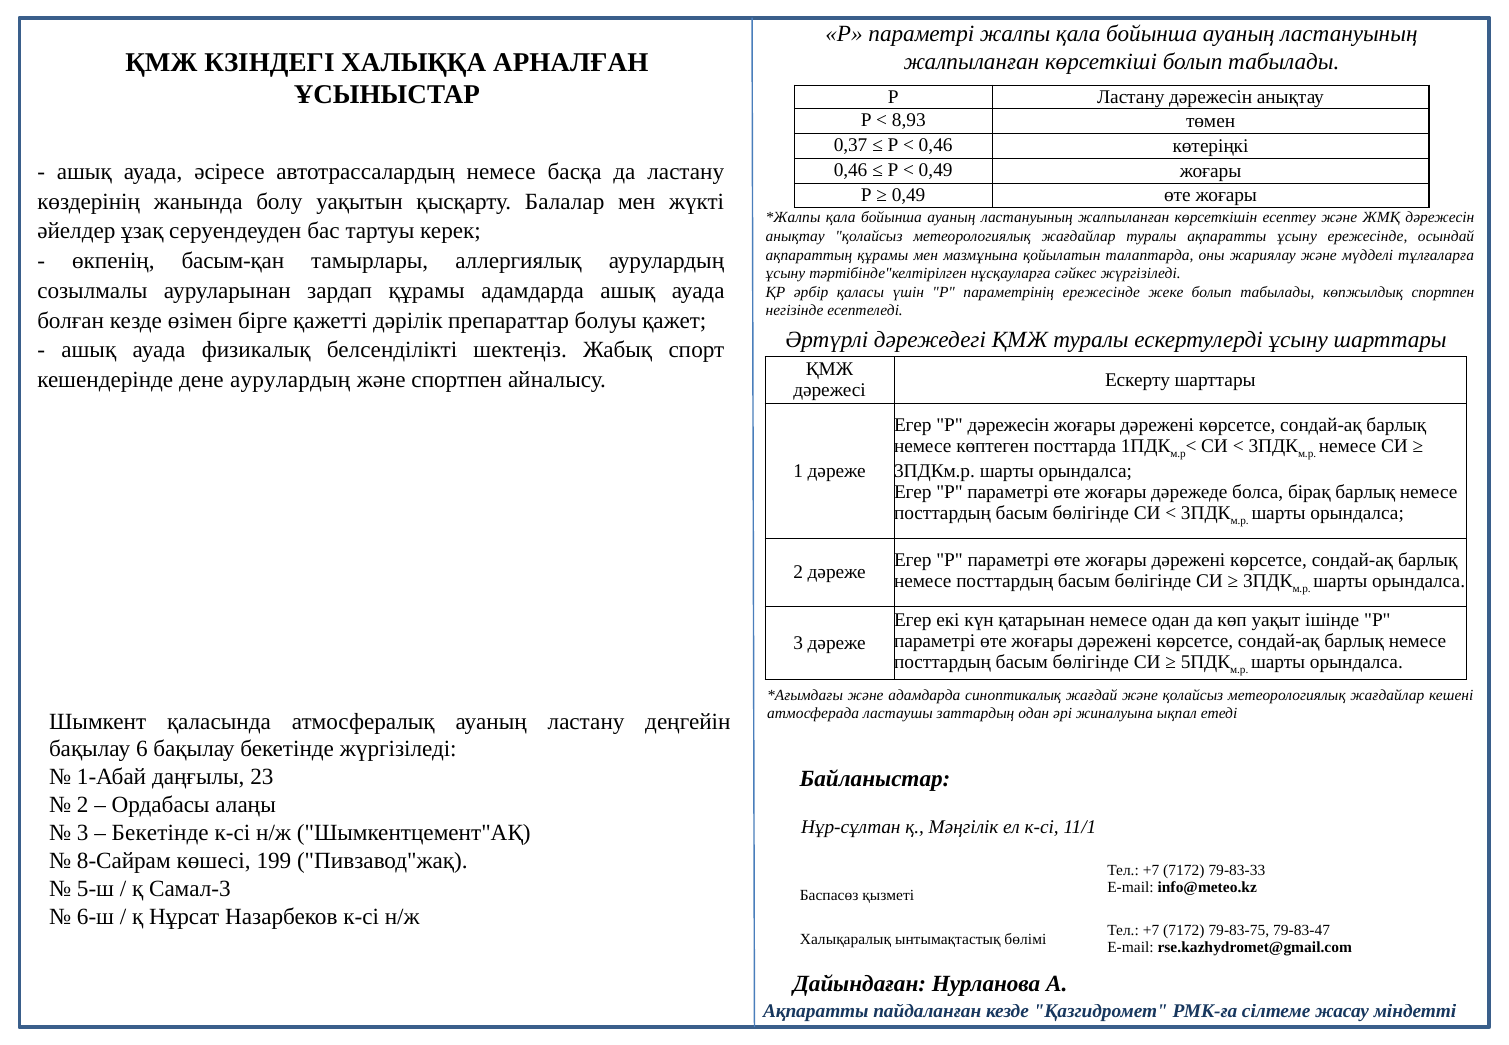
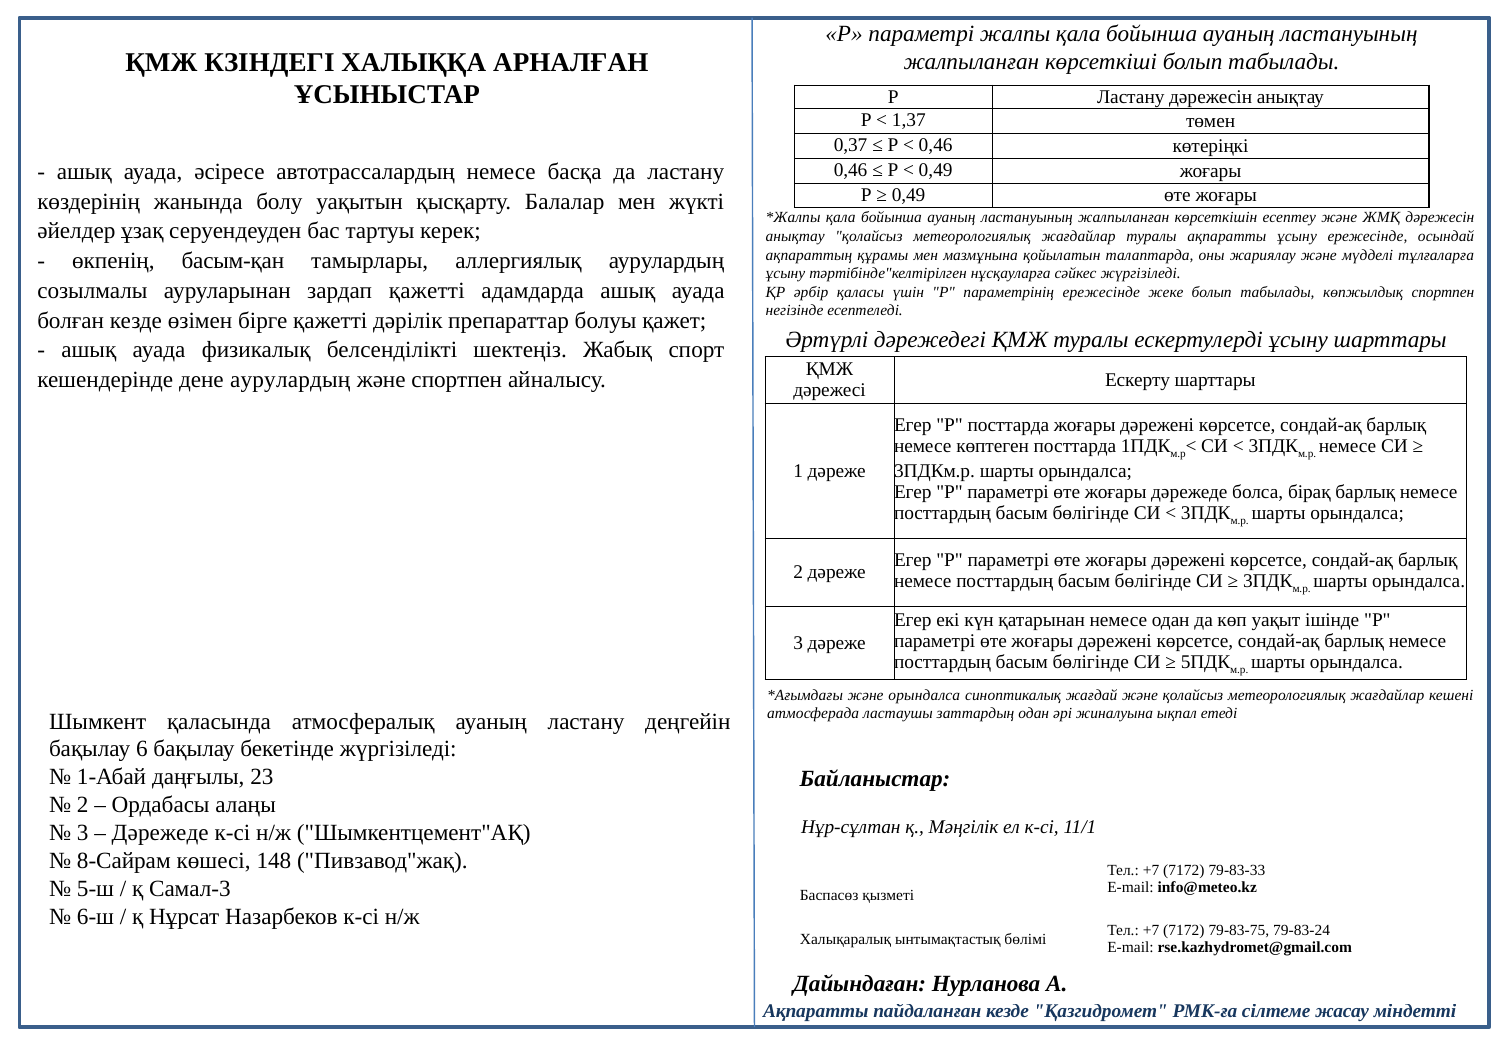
8,93: 8,93 -> 1,37 (909, 121)
зардап құрамы: құрамы -> қажетті (427, 291)
Р дәрежесін: дәрежесін -> посттарда (1008, 425)
және адамдарда: адамдарда -> орындалса (924, 695)
Бекетінде: Бекетінде -> Дәрежеде (160, 833)
199: 199 -> 148 (274, 860)
79-83-47: 79-83-47 -> 79-83-24 (1302, 930)
